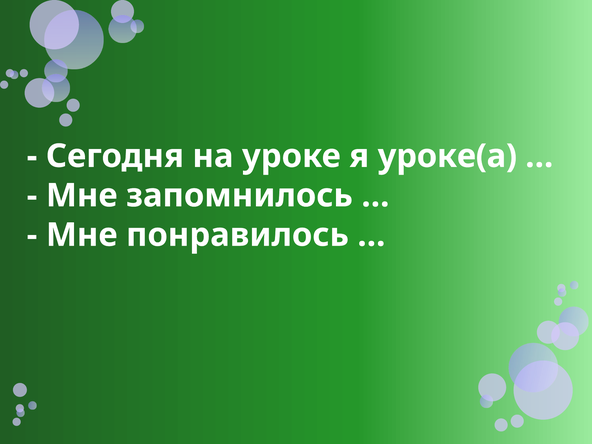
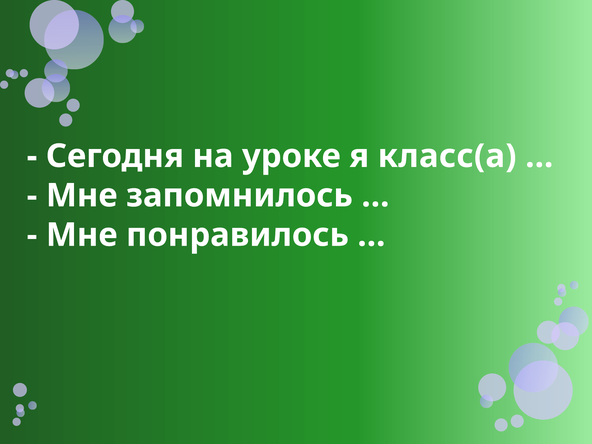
уроке(а: уроке(а -> класс(а (447, 156)
